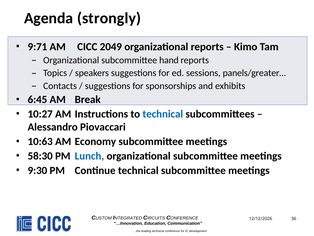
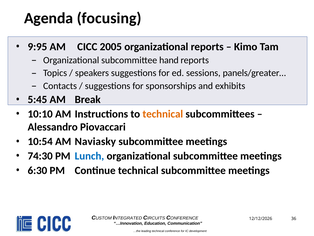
strongly: strongly -> focusing (109, 18)
9:71: 9:71 -> 9:95 (37, 47)
2049: 2049 -> 2005 (111, 47)
6:45: 6:45 -> 5:45 (37, 99)
10:27: 10:27 -> 10:10 (40, 114)
technical colour: blue -> orange (163, 114)
10:63: 10:63 -> 10:54 (40, 141)
Economy: Economy -> Naviasky (95, 141)
58:30: 58:30 -> 74:30 (40, 156)
9:30: 9:30 -> 6:30 (37, 170)
